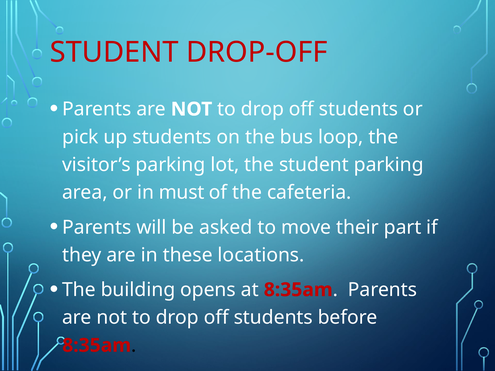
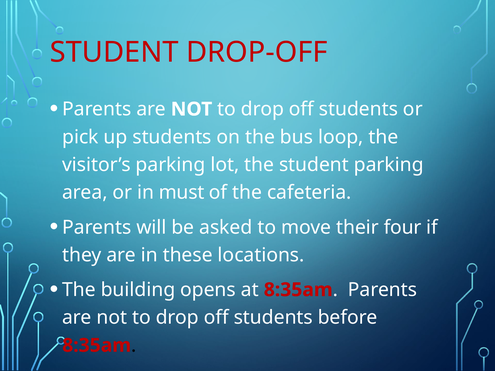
part: part -> four (403, 227)
